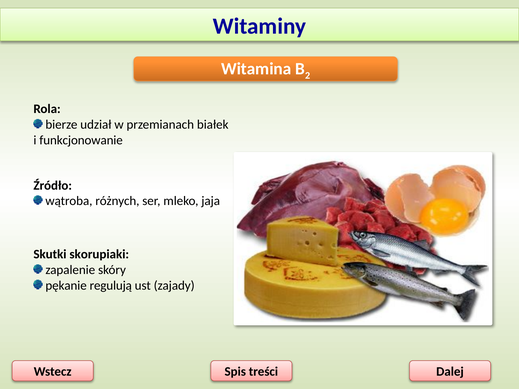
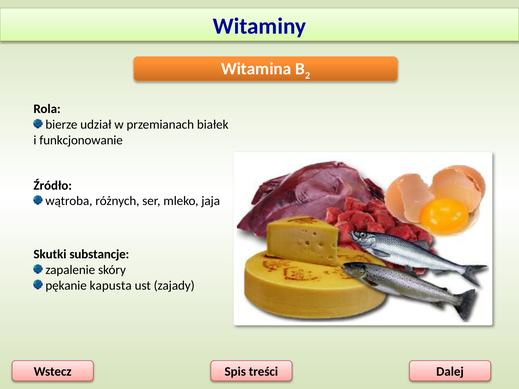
skorupiaki: skorupiaki -> substancje (99, 255)
regulują: regulują -> kapusta (111, 286)
